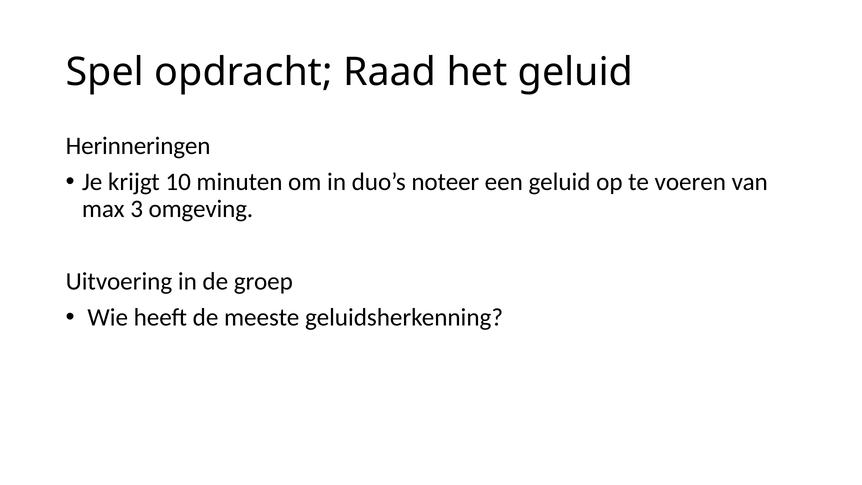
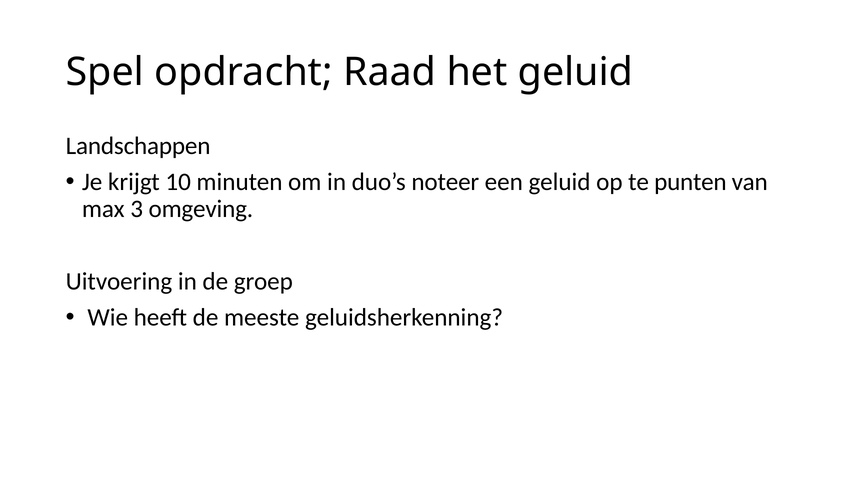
Herinneringen: Herinneringen -> Landschappen (138, 146)
voeren: voeren -> punten (690, 182)
